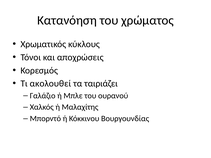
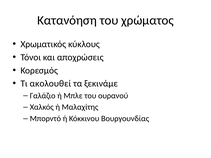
ταιριάζει: ταιριάζει -> ξεκινάμε (101, 84)
